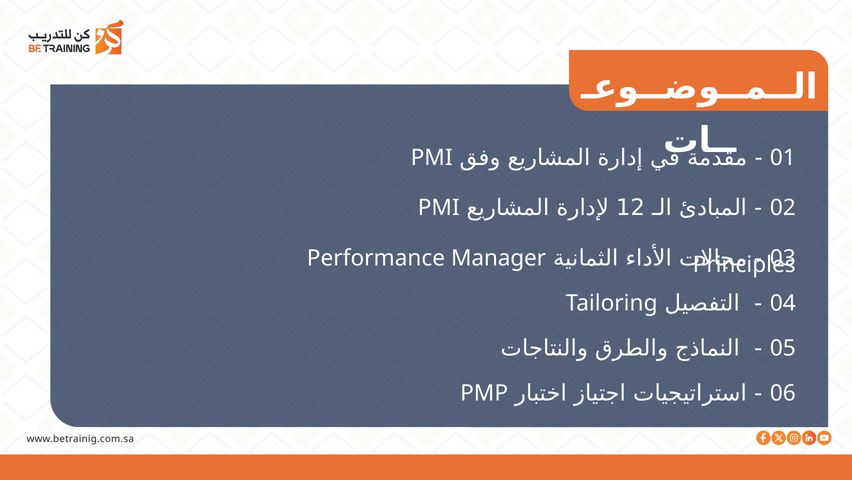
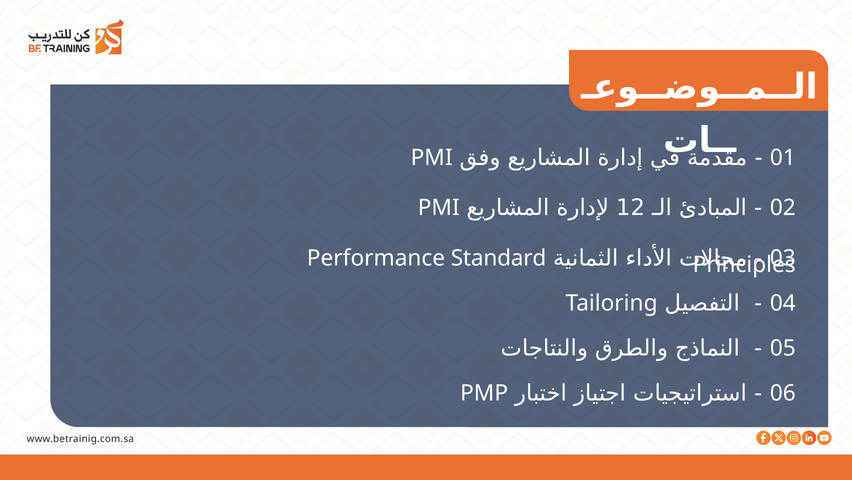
Manager: Manager -> Standard (499, 258)
